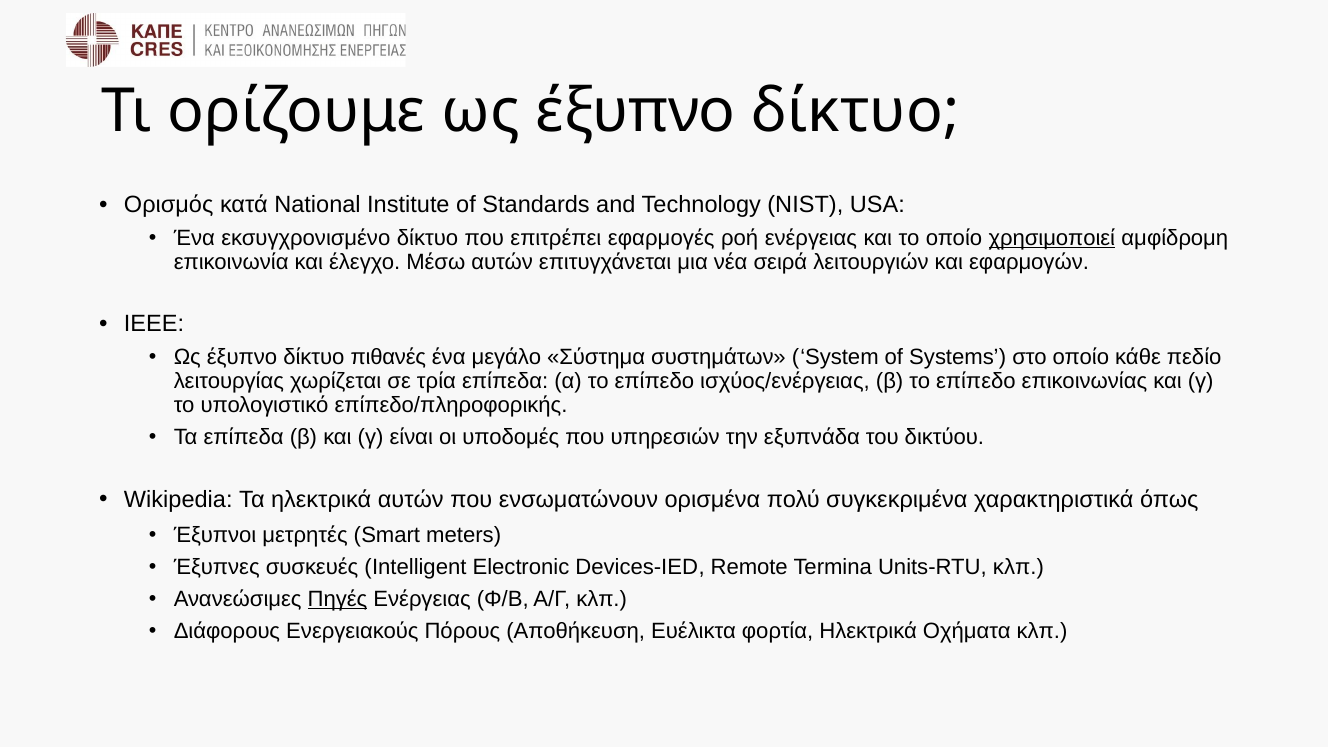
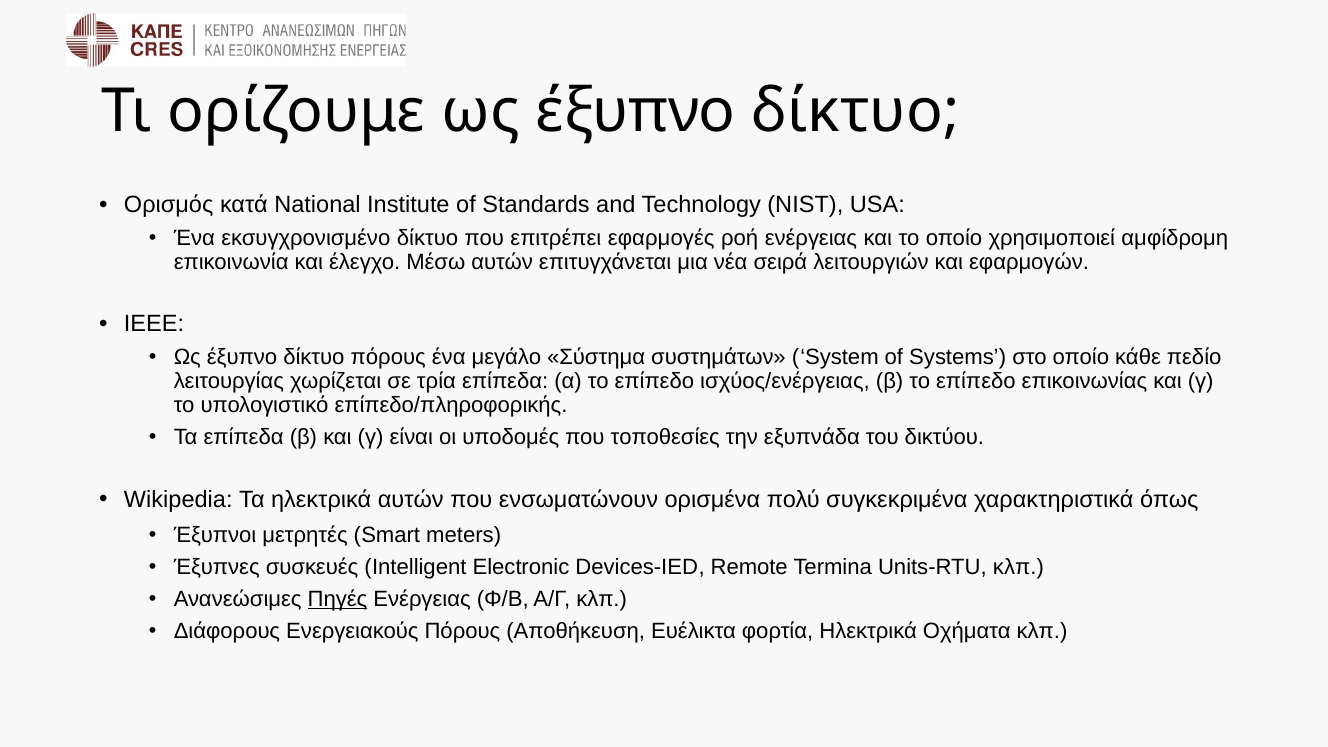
χρησιμοποιεί underline: present -> none (1052, 238)
δίκτυο πιθανές: πιθανές -> πόρους (388, 357)
υπηρεσιών: υπηρεσιών -> τοποθεσίες (665, 437)
